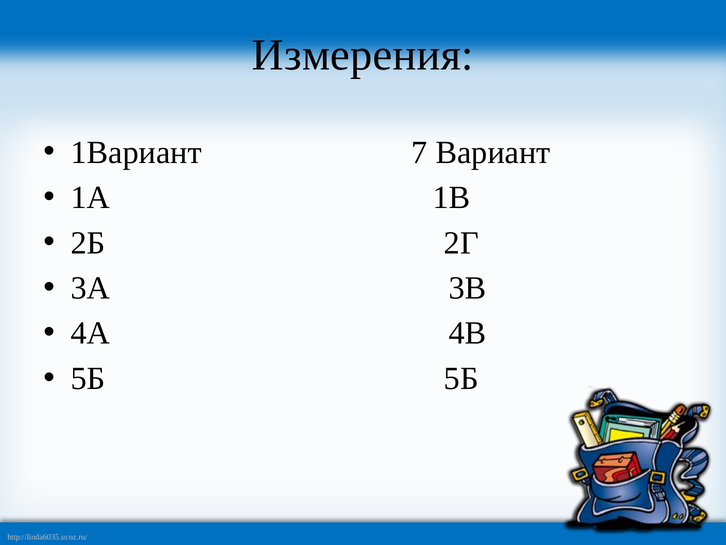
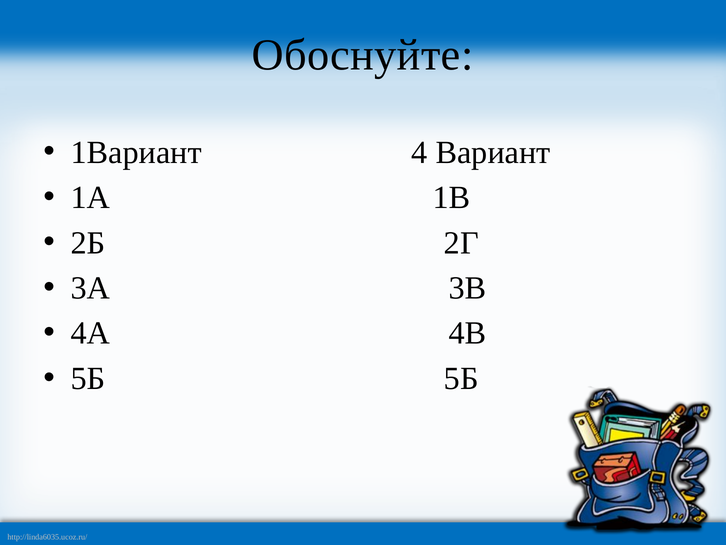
Измерения: Измерения -> Обоснуйте (363, 55)
7: 7 -> 4 (419, 152)
